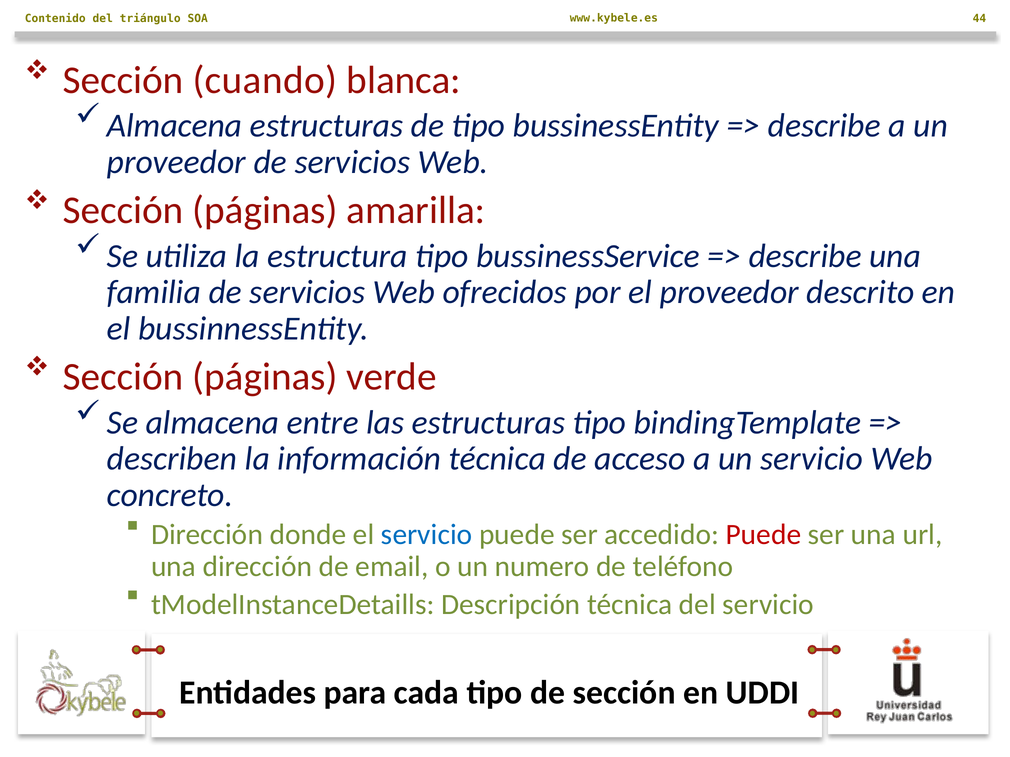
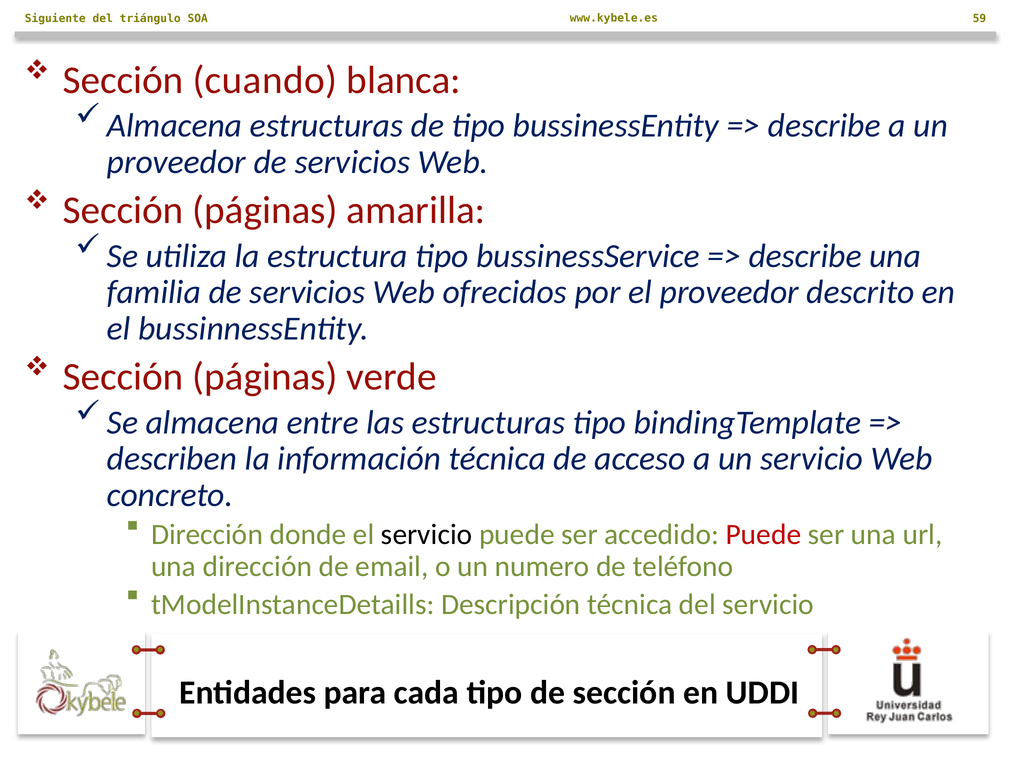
Contenido: Contenido -> Siguiente (55, 19)
44: 44 -> 59 (979, 19)
servicio colour: blue -> black (427, 535)
